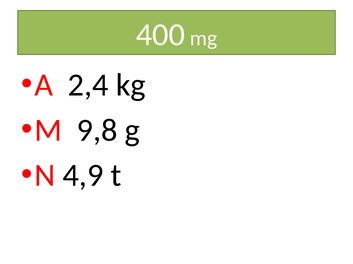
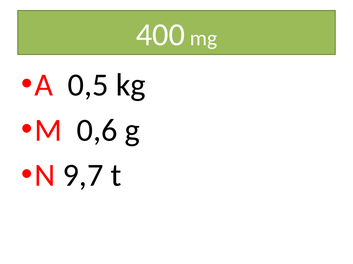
2,4: 2,4 -> 0,5 (88, 85)
9,8: 9,8 -> 0,6 (97, 131)
4,9: 4,9 -> 9,7 (83, 176)
